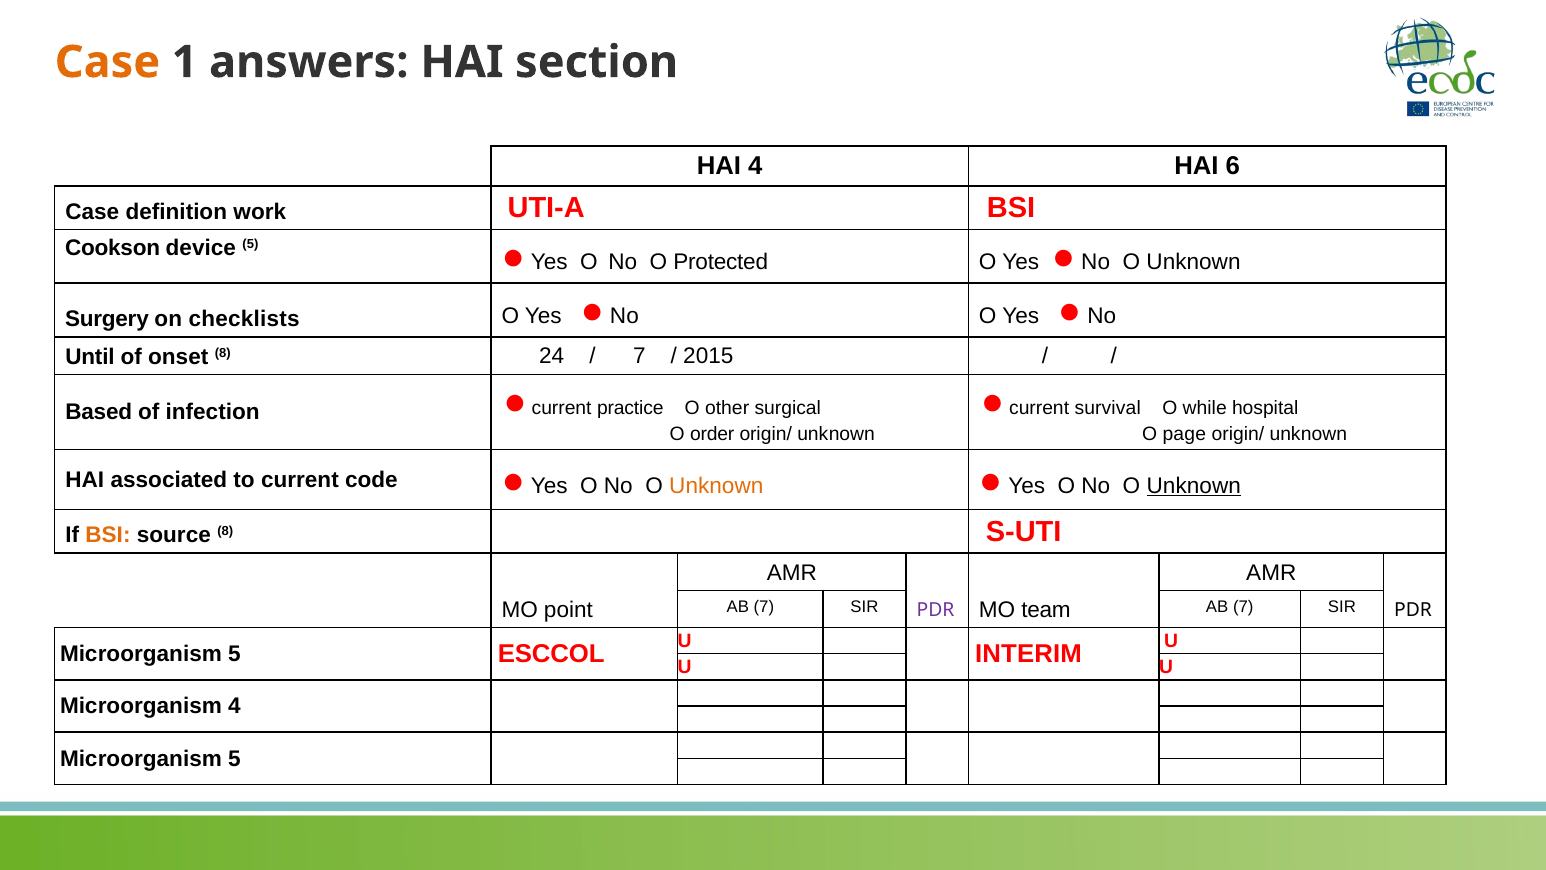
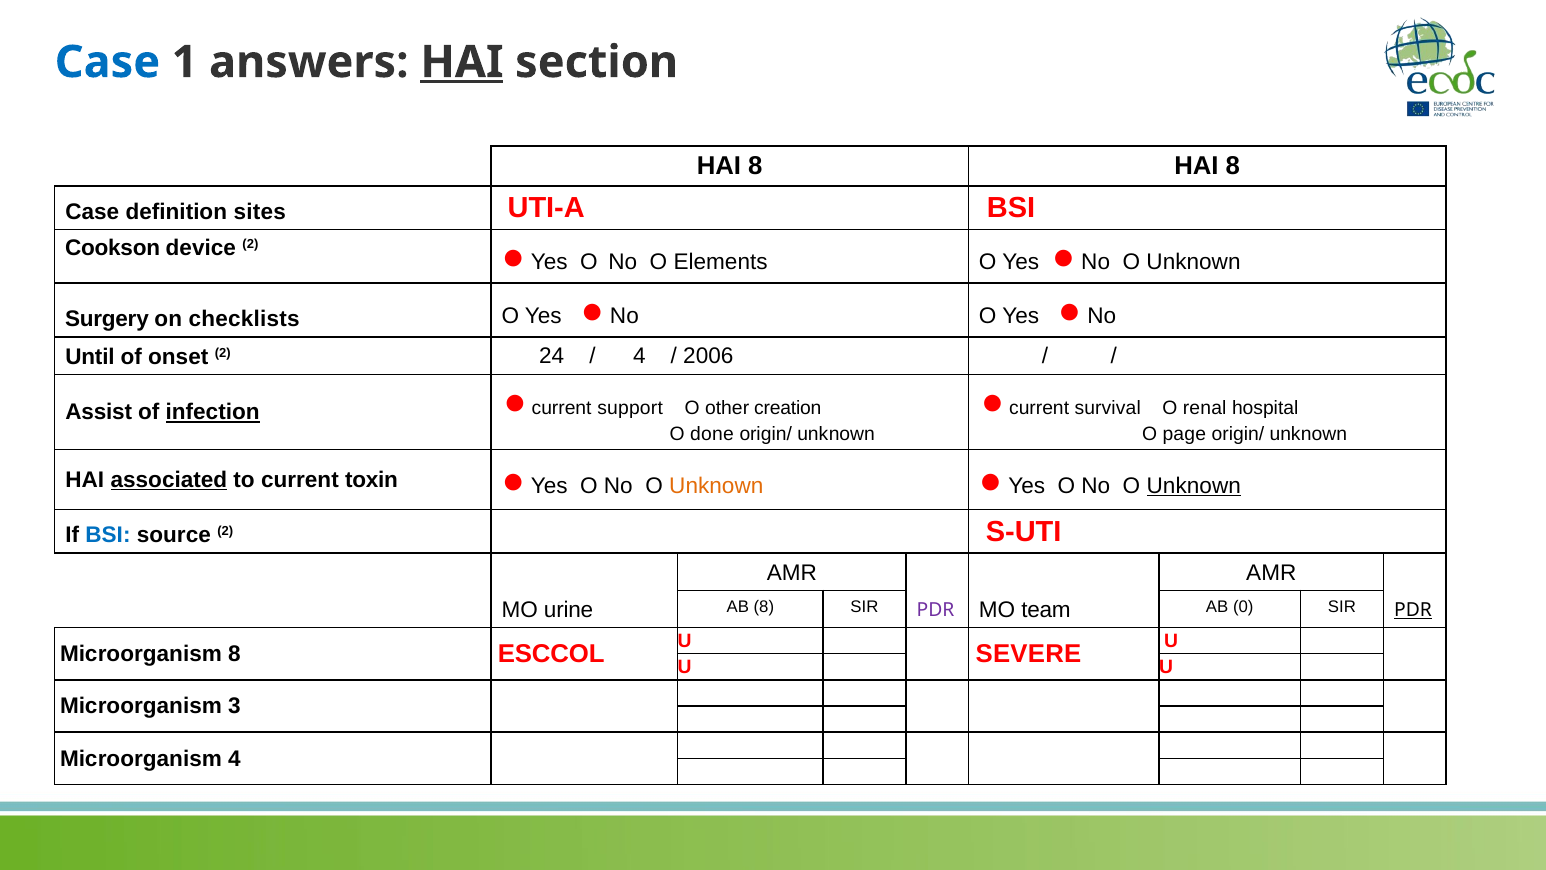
Case colour: orange -> blue (107, 62)
HAI underline: none -> present (462, 62)
4: 4 -> 8 (755, 166)
6: 6 -> 8 (1233, 166)
work: work -> sites (260, 211)
device 5: 5 -> 2 (250, 244)
Protected: Protected -> Elements (721, 262)
onset 8: 8 -> 2 (223, 353)
7: 7 -> 4 (639, 356)
2015: 2015 -> 2006 (708, 356)
while: while -> renal (1205, 408)
Based: Based -> Assist (99, 412)
infection underline: none -> present (213, 412)
practice: practice -> support (630, 408)
surgical: surgical -> creation (788, 408)
order: order -> done (712, 434)
associated underline: none -> present (169, 480)
code: code -> toxin (372, 480)
BSI colour: orange -> blue (108, 535)
source 8: 8 -> 2 (225, 531)
point: point -> urine (569, 610)
7: 7 -> 8 (764, 607)
SIR AB 7: 7 -> 0 (1243, 607)
PDR underline: none -> present (1413, 610)
INTERIM: INTERIM -> SEVERE (1028, 654)
5: 5 -> 8 (235, 654)
Microorganism 4: 4 -> 3 (235, 706)
5: 5 -> 4 (235, 758)
